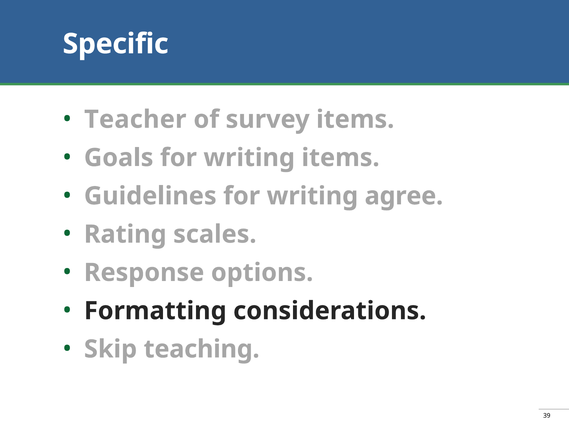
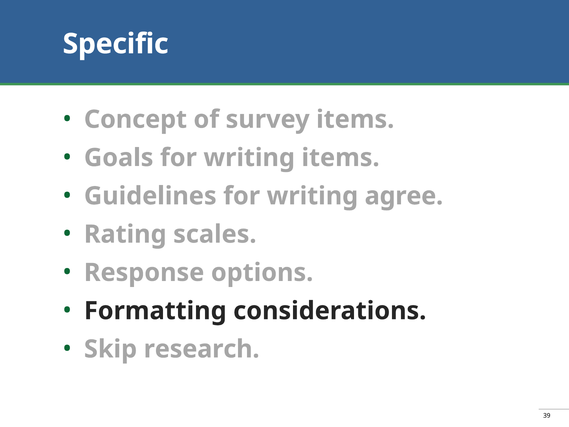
Teacher: Teacher -> Concept (135, 119)
teaching: teaching -> research (202, 349)
